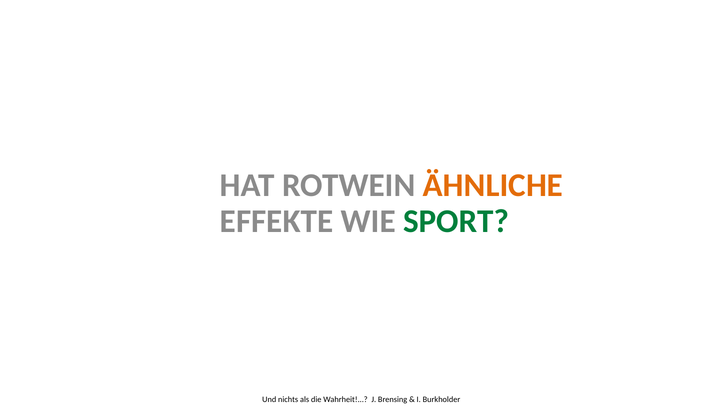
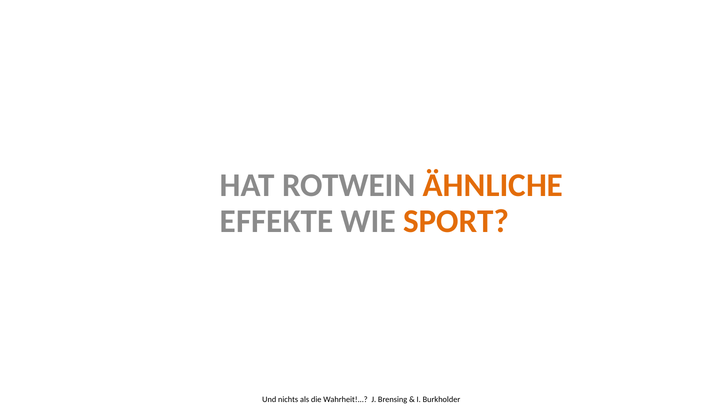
SPORT colour: green -> orange (456, 221)
